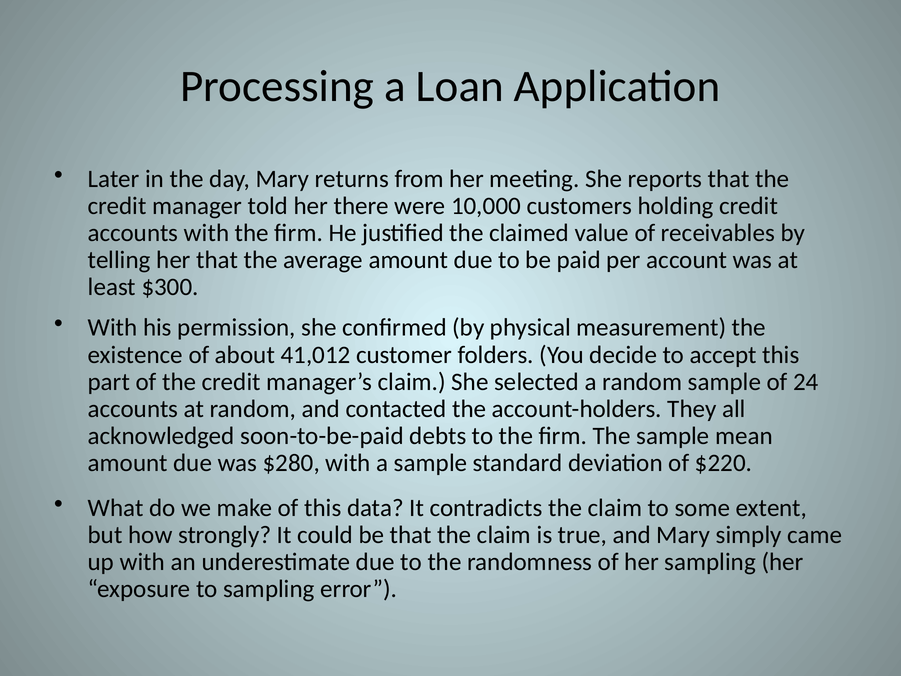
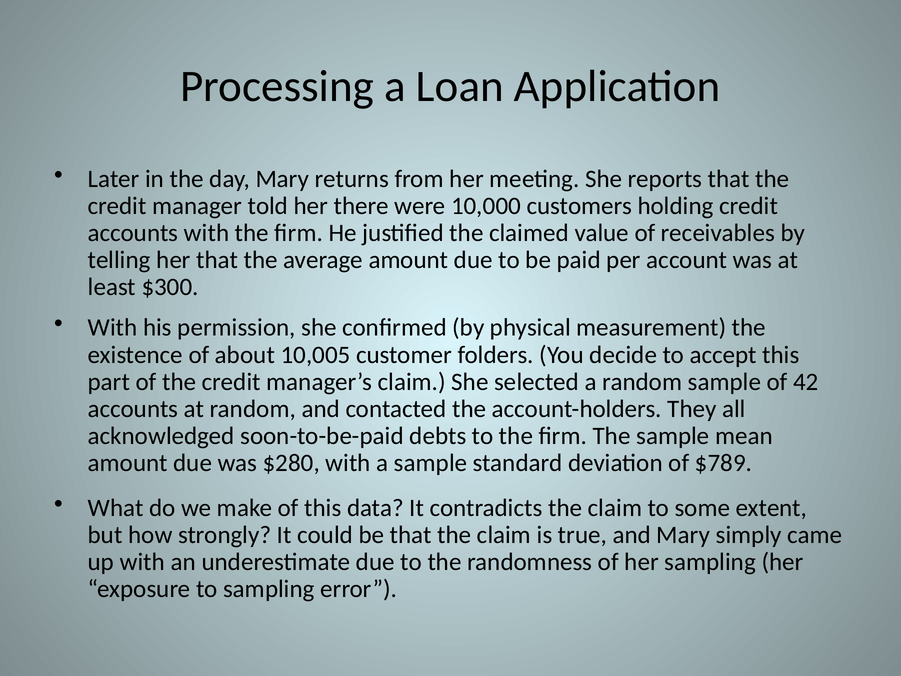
41,012: 41,012 -> 10,005 (316, 355)
24: 24 -> 42 (806, 382)
$220: $220 -> $789 (723, 463)
